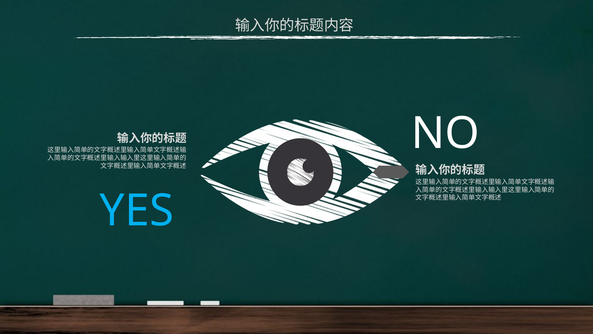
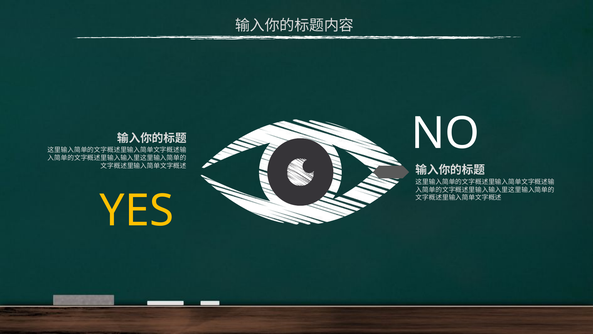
YES colour: light blue -> yellow (137, 210)
